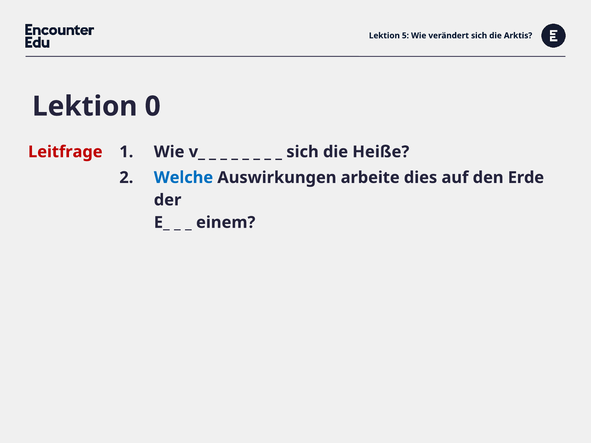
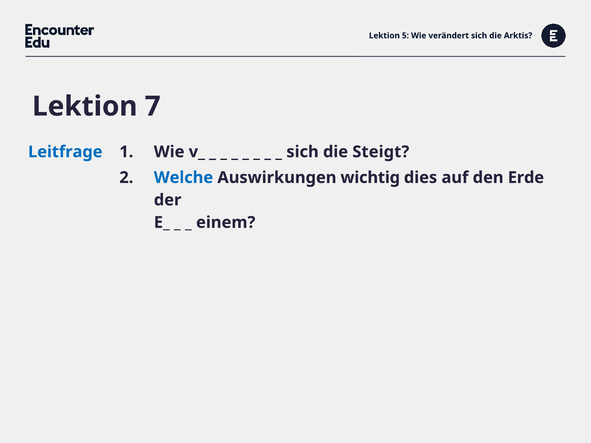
0: 0 -> 7 (153, 106)
Leitfrage colour: red -> blue (65, 152)
Heiße: Heiße -> Steigt (381, 152)
arbeite: arbeite -> wichtig (370, 178)
